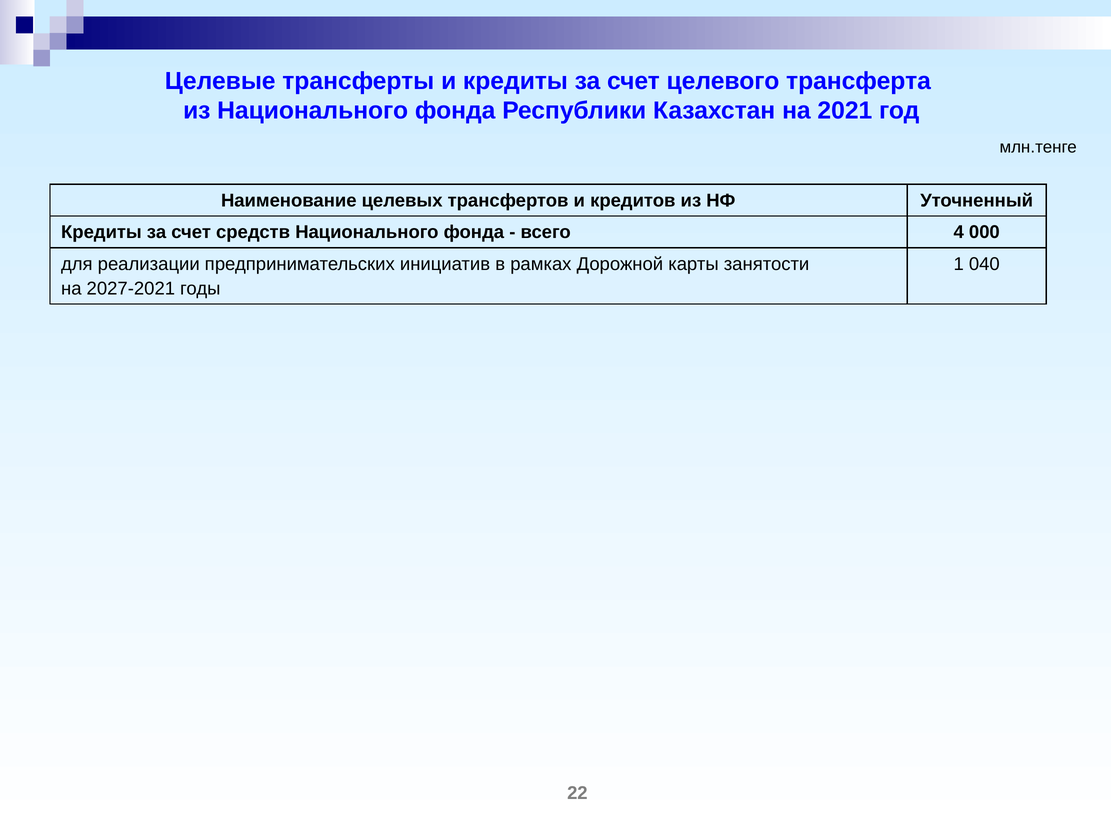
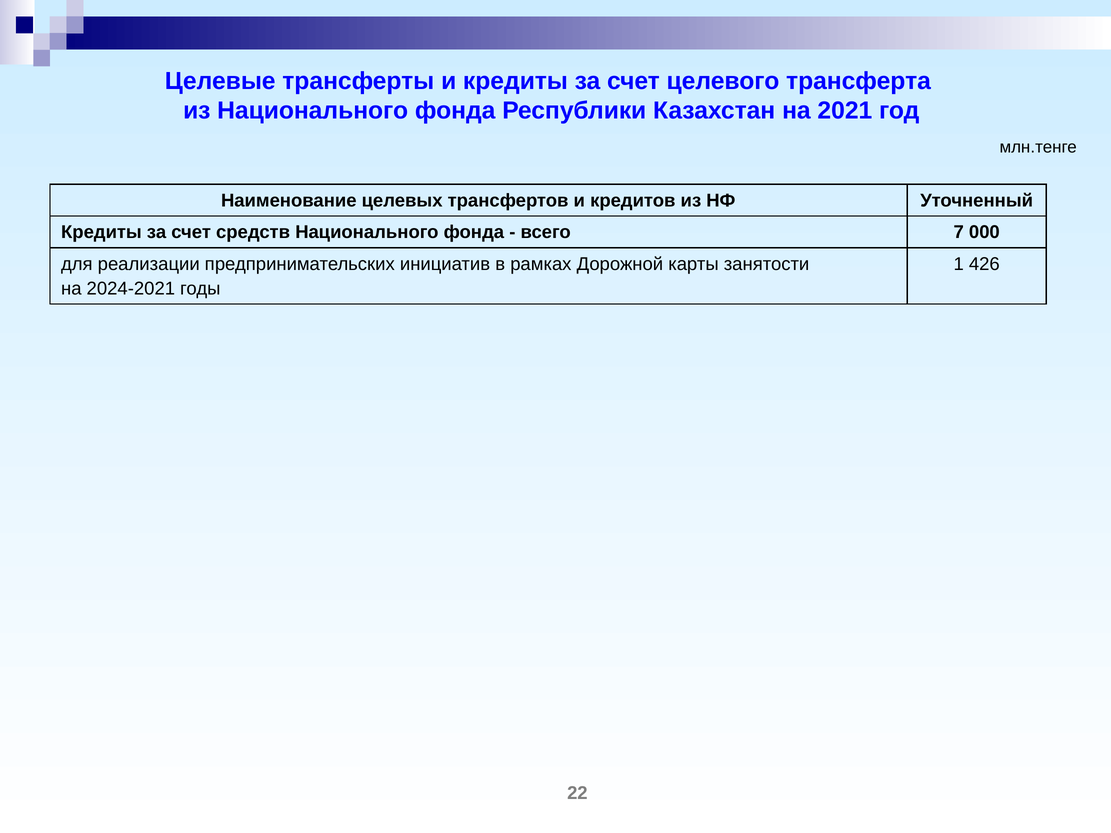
4: 4 -> 7 (959, 232)
040: 040 -> 426 (984, 264)
2027-2021: 2027-2021 -> 2024-2021 (131, 289)
